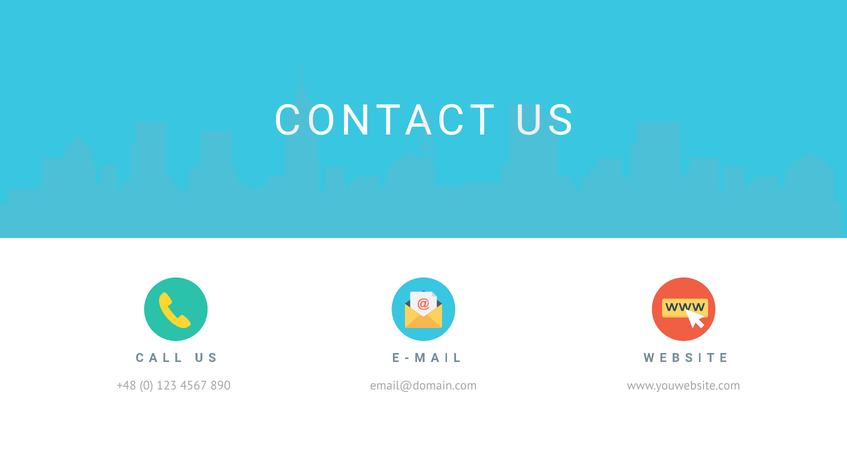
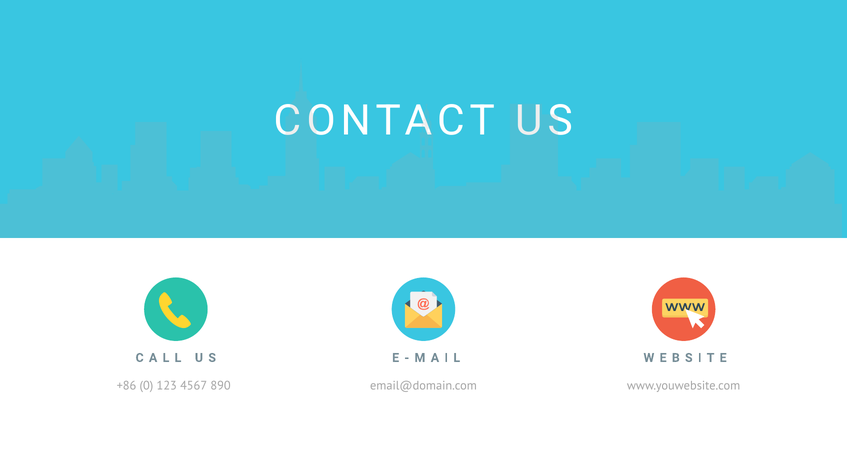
+48: +48 -> +86 (126, 386)
